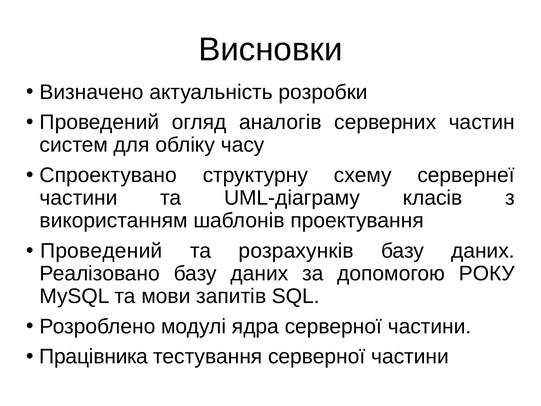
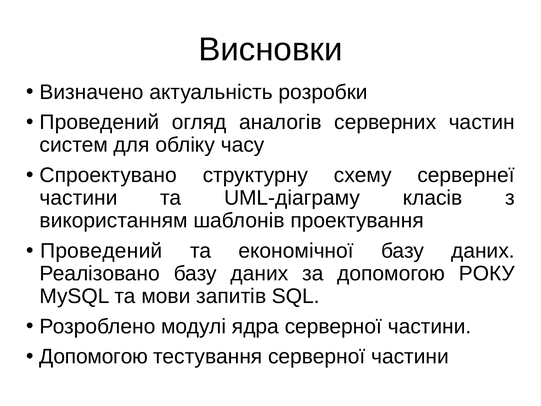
розрахунків: розрахунків -> економічної (296, 251)
Працівника: Працівника -> Допомогою (94, 356)
